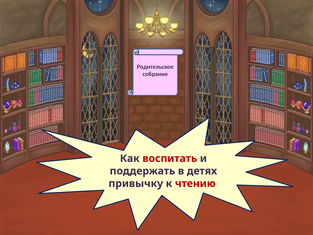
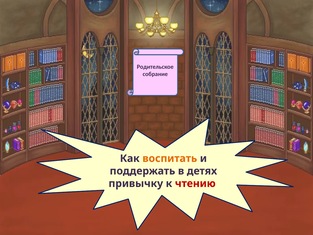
воспитать colour: red -> orange (170, 158)
